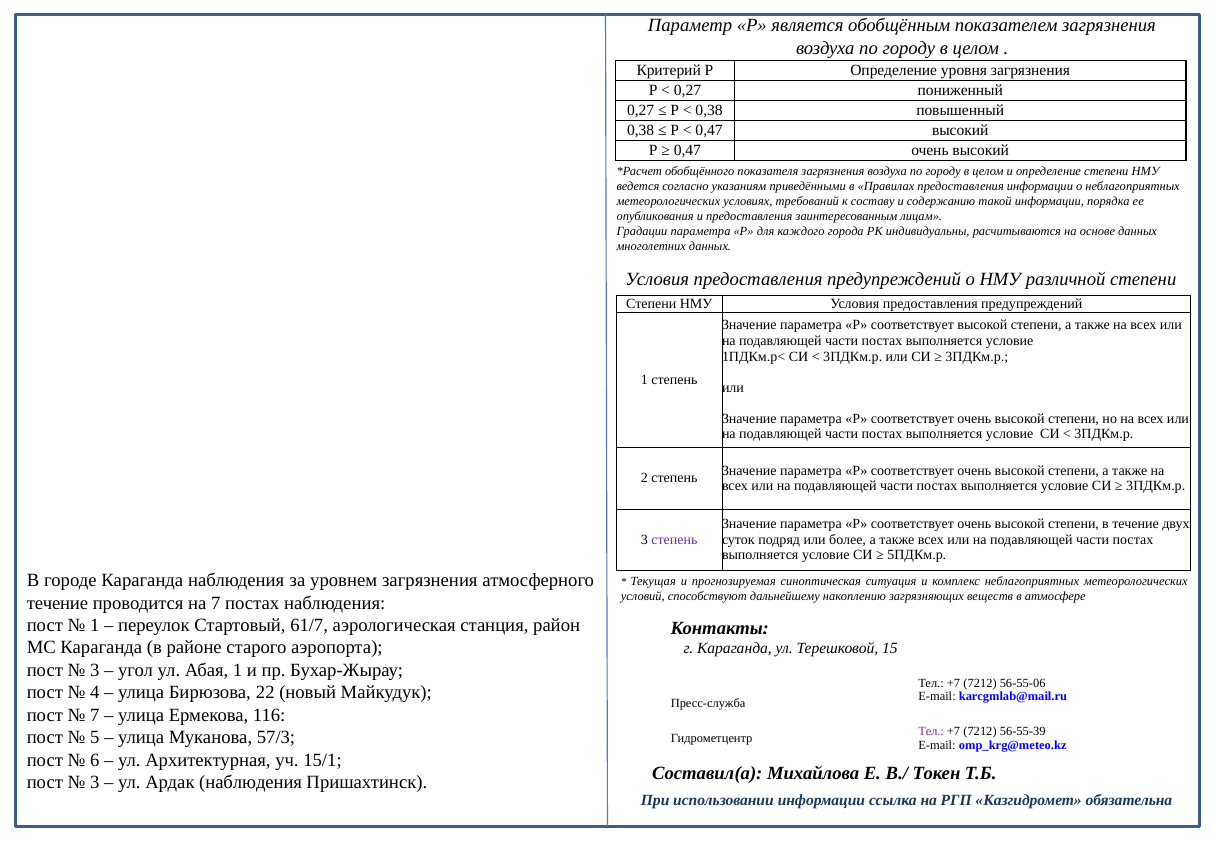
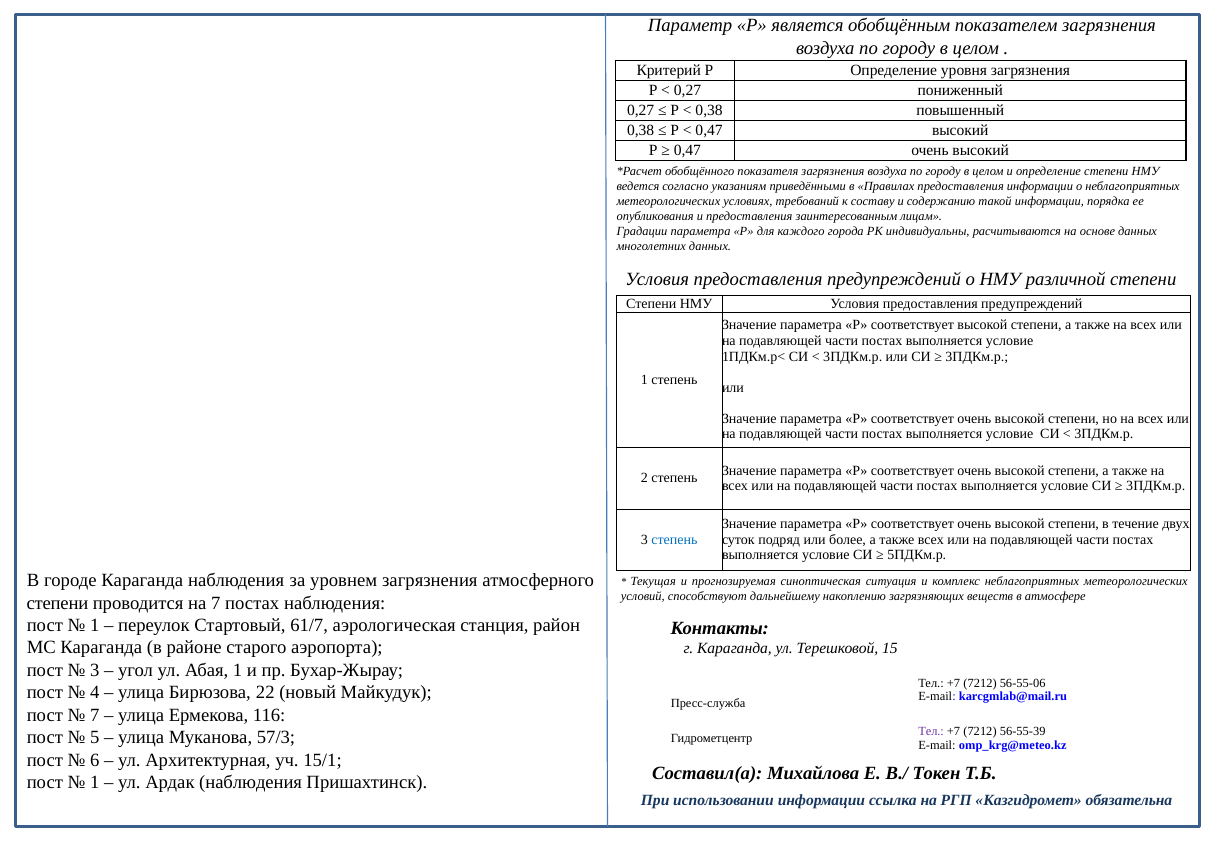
степень colour: purple -> blue (674, 540)
течение: течение -> степени (57, 603)
3: 3 -> 1 (95, 783)
